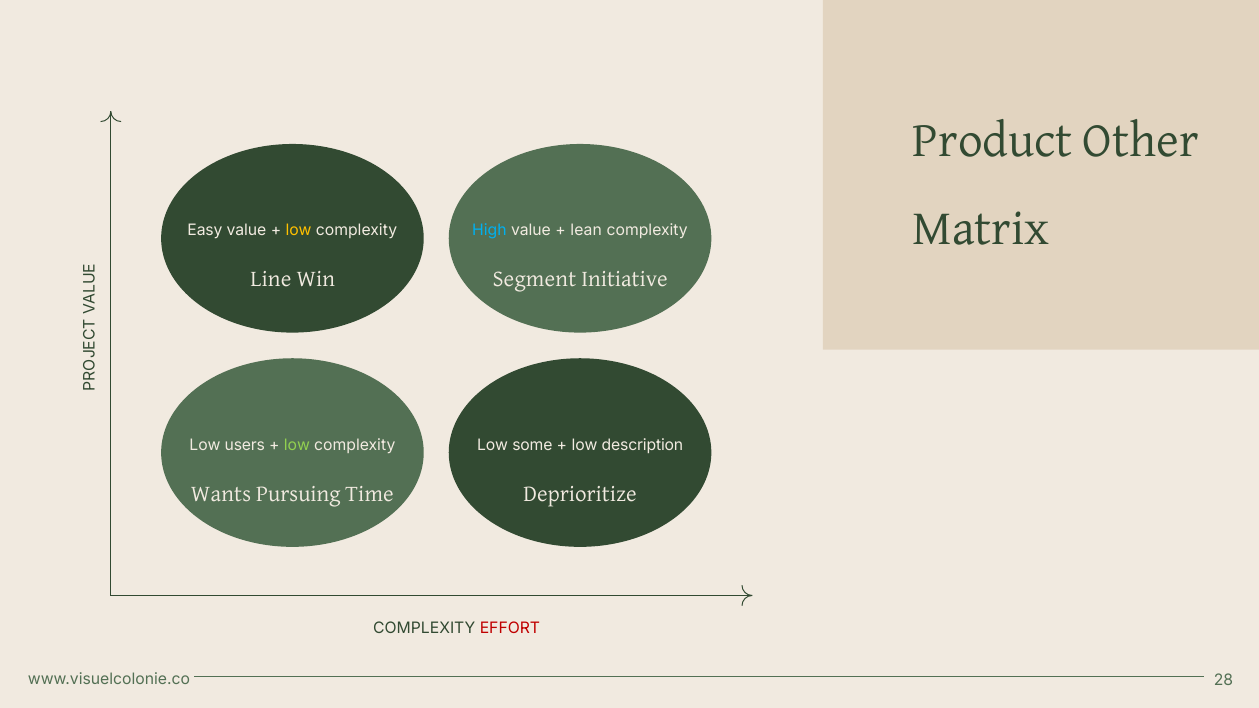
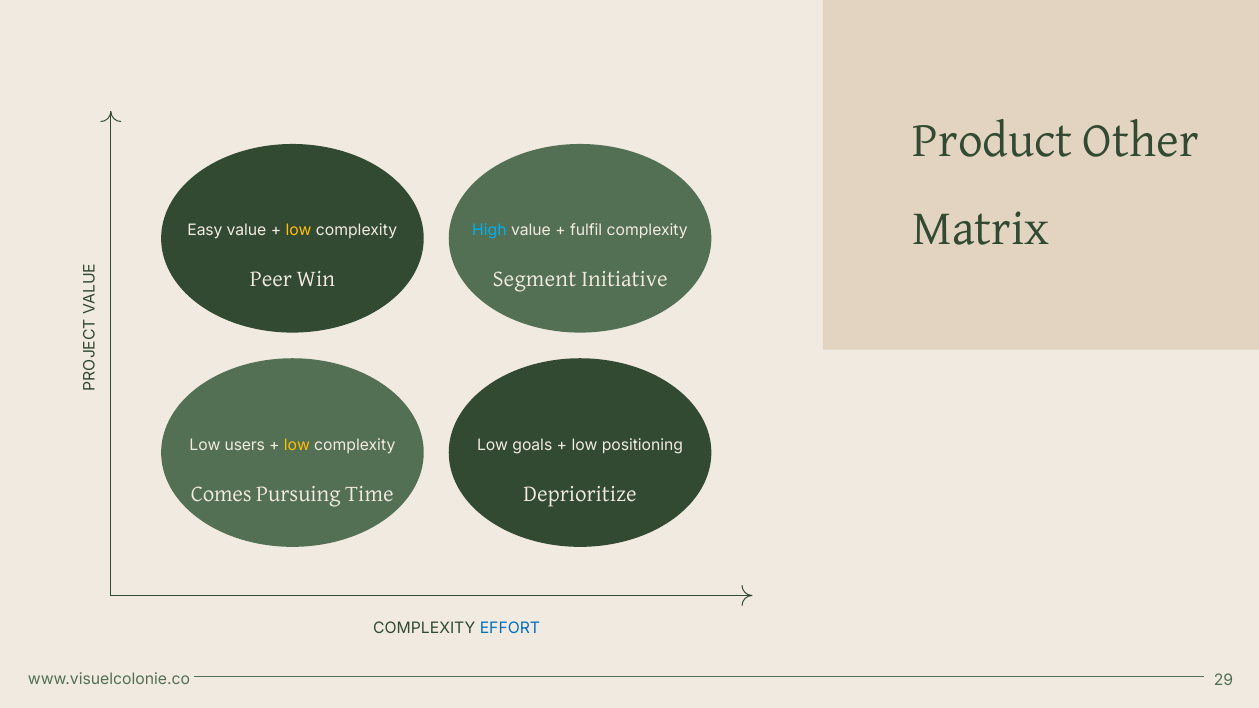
lean: lean -> fulfil (586, 230)
Line: Line -> Peer (271, 279)
low colour: light green -> yellow (297, 446)
some: some -> goals (532, 446)
description: description -> positioning (642, 446)
Wants: Wants -> Comes (221, 494)
EFFORT colour: red -> blue (510, 628)
28: 28 -> 29 (1224, 680)
